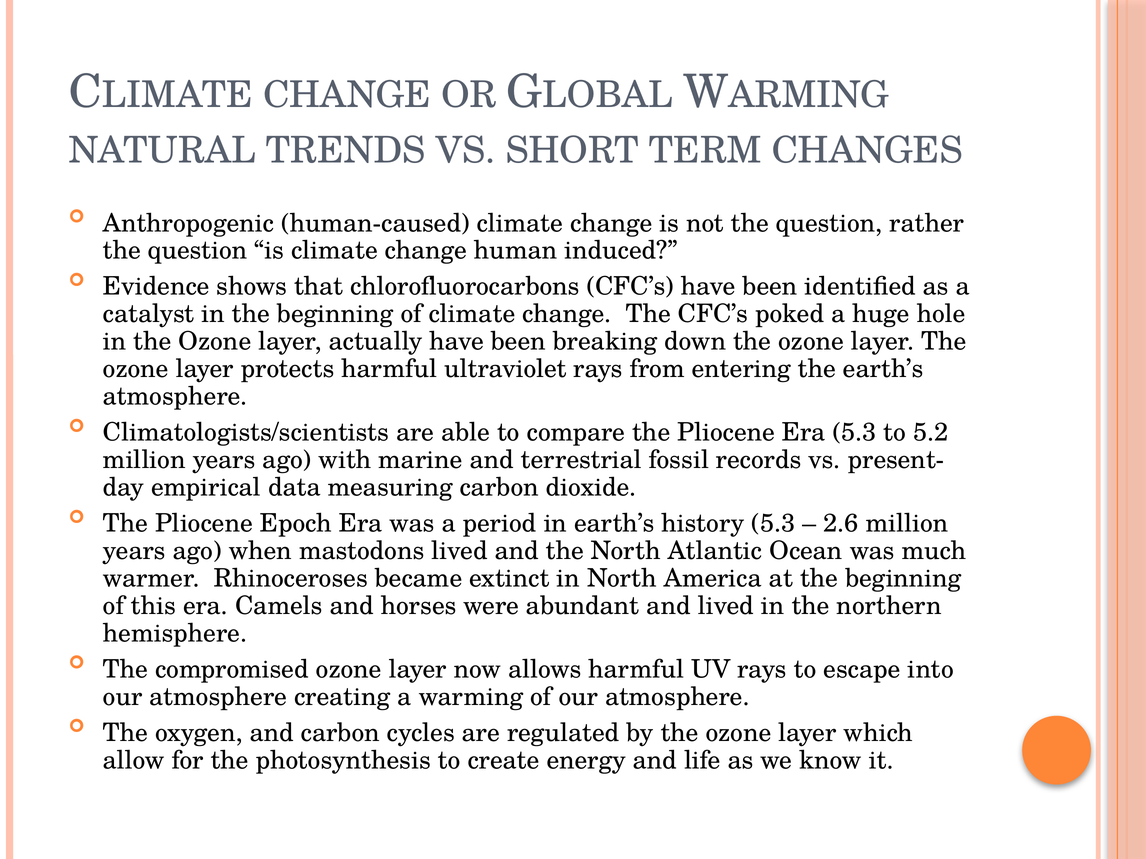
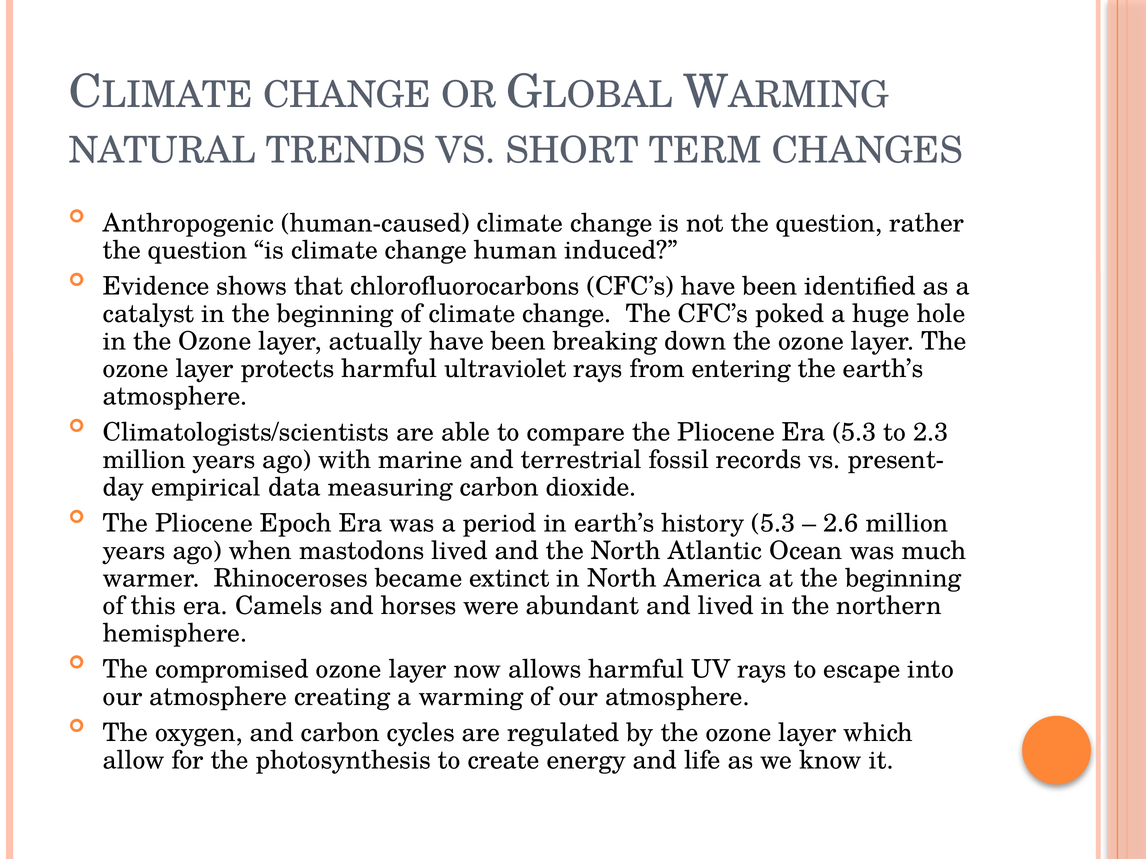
5.2: 5.2 -> 2.3 (931, 433)
